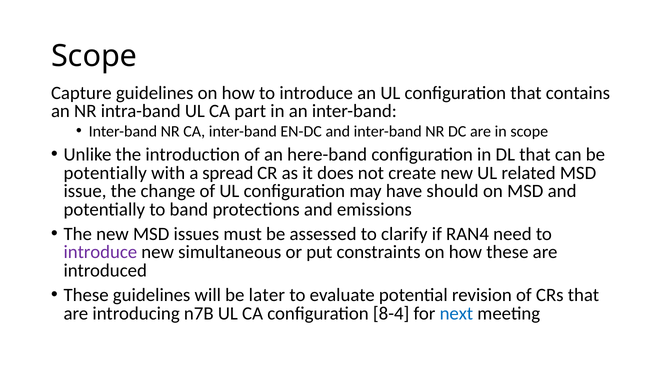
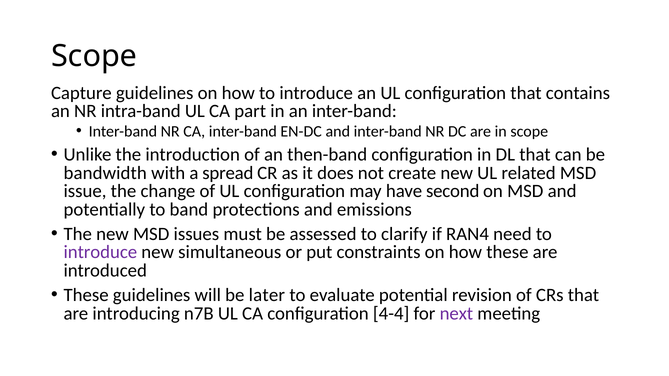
here-band: here-band -> then-band (327, 155)
potentially: potentially -> bandwidth (105, 173)
should: should -> second (453, 191)
8-4: 8-4 -> 4-4 (391, 314)
next colour: blue -> purple (456, 314)
